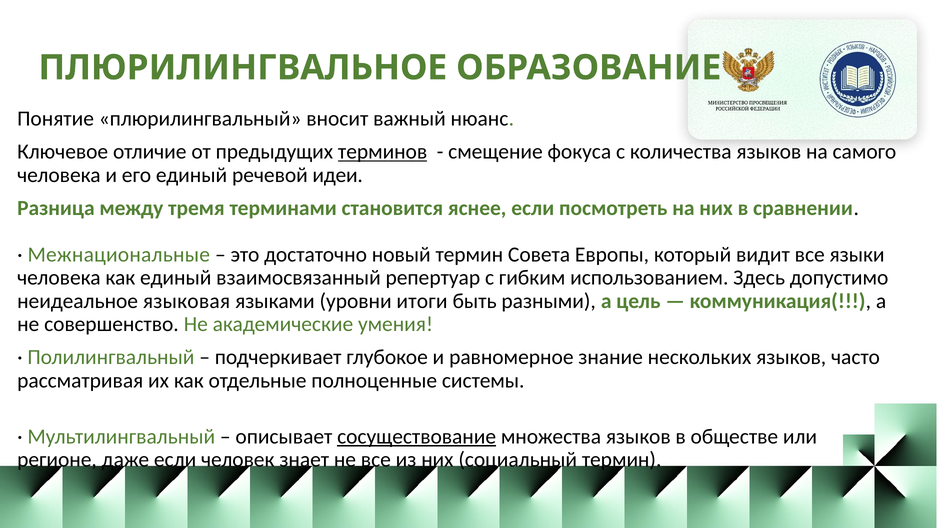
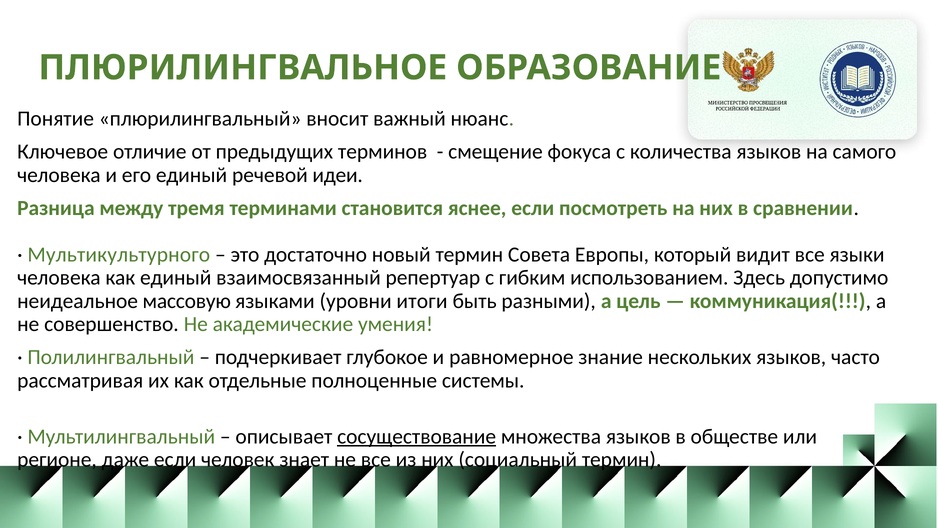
терминов underline: present -> none (383, 152)
Межнациональные: Межнациональные -> Мультикультурного (119, 254)
языковая: языковая -> массовую (187, 301)
